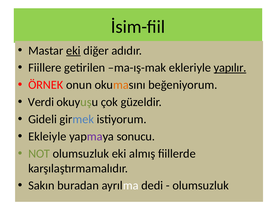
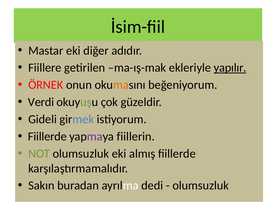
eki underline: present -> none (73, 51)
Ekleiyle: Ekleiyle -> Fiillerde (47, 136)
sonucu: sonucu -> fiillerin (136, 136)
